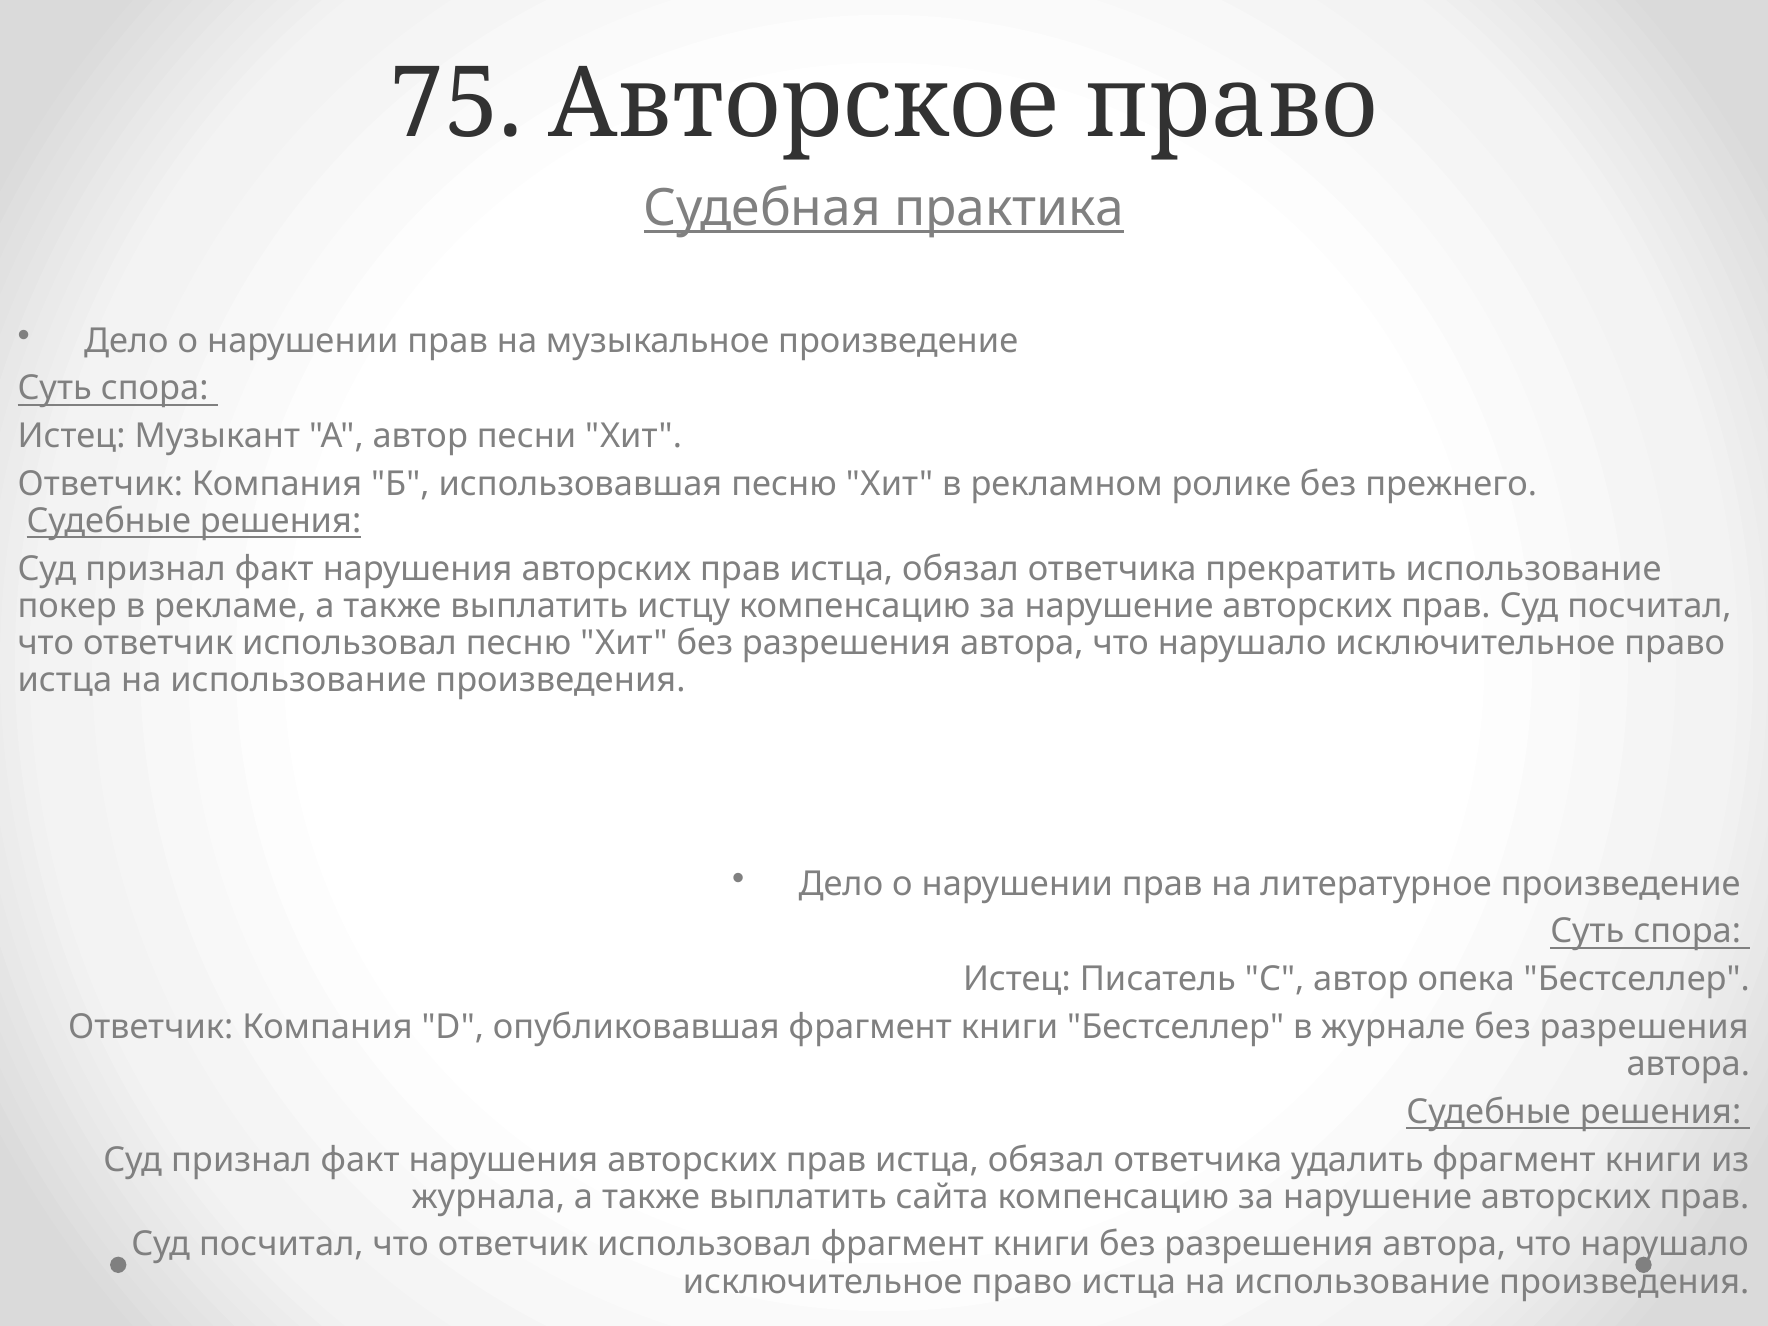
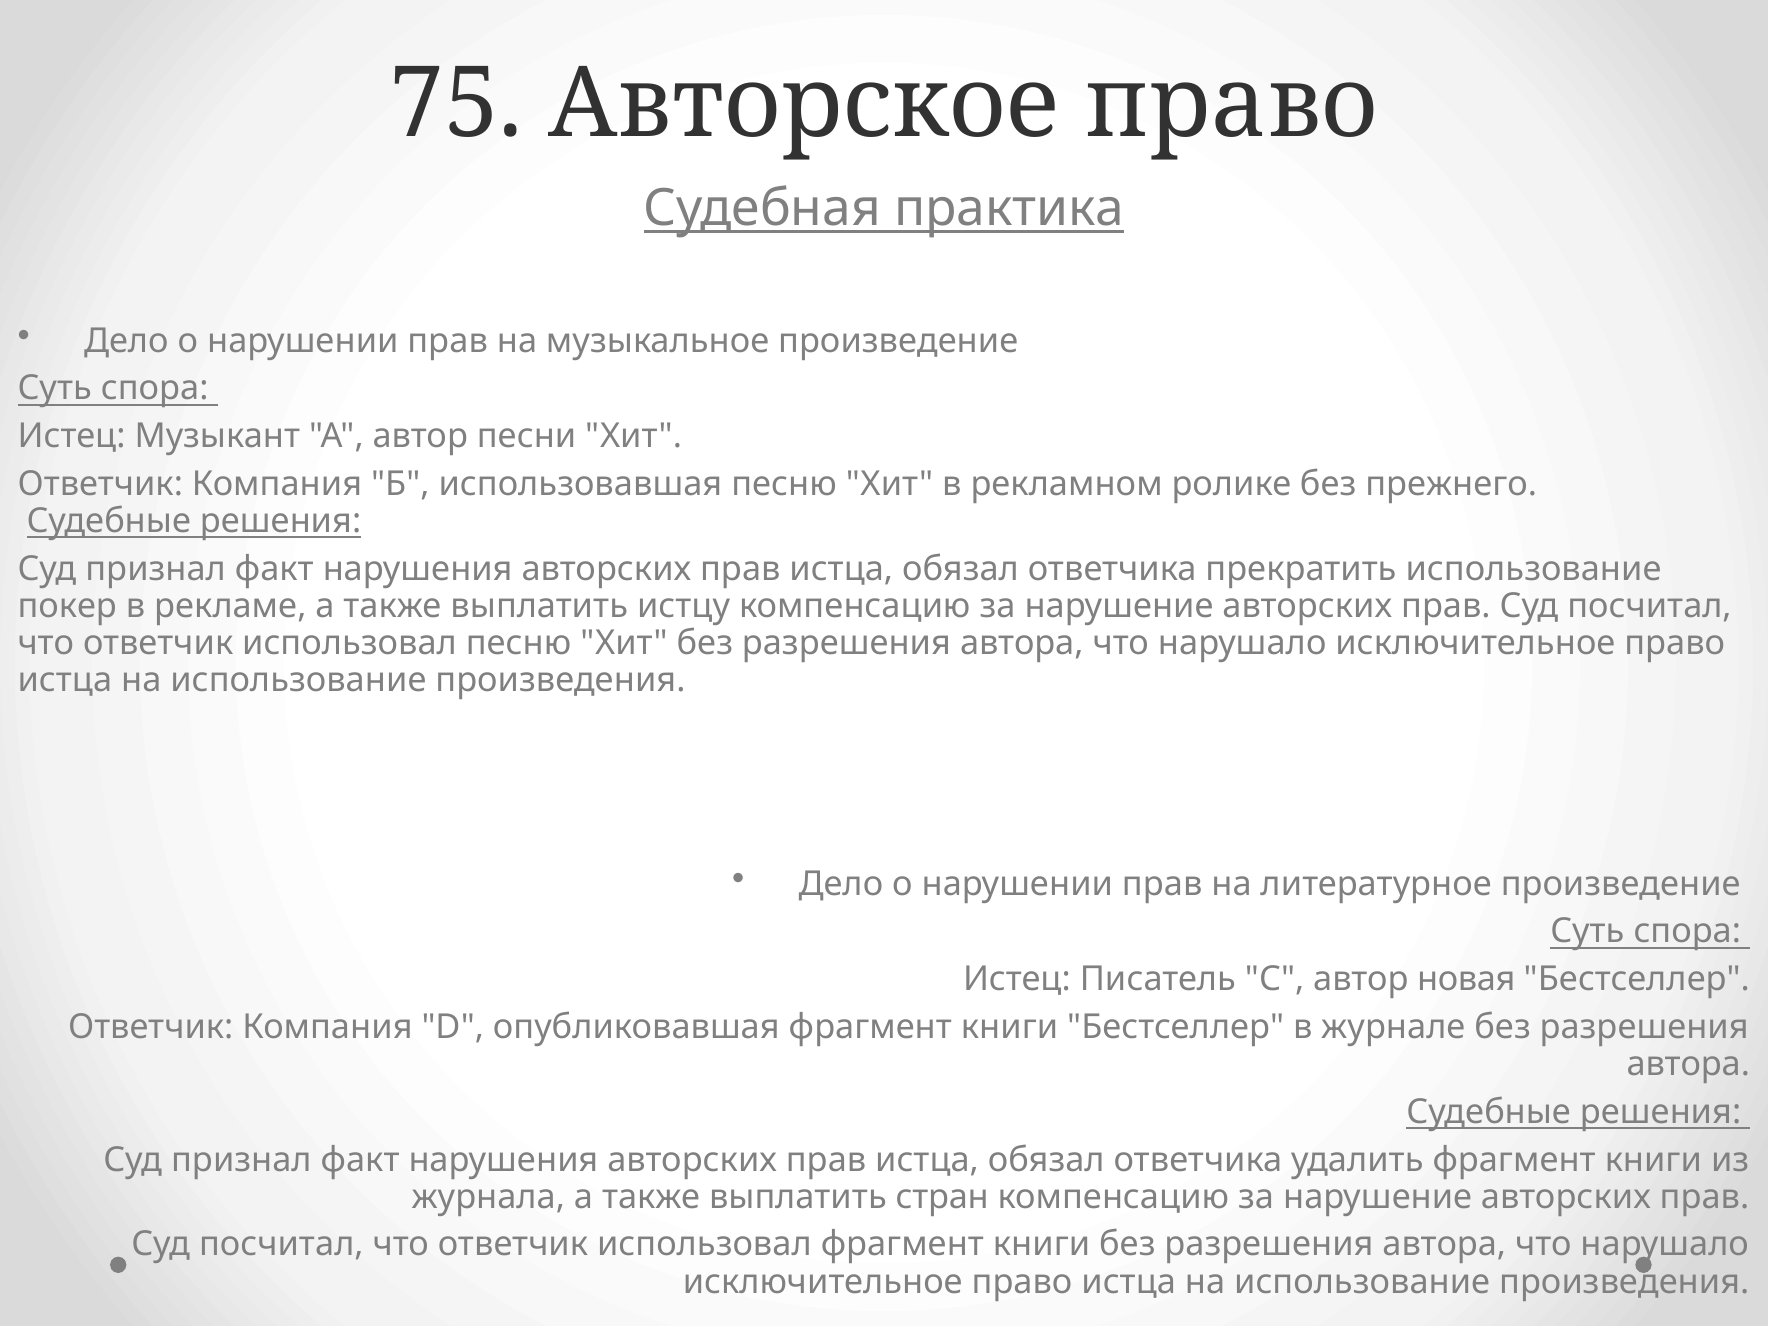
опека: опека -> новая (1466, 979)
сайта: сайта -> стран (942, 1197)
